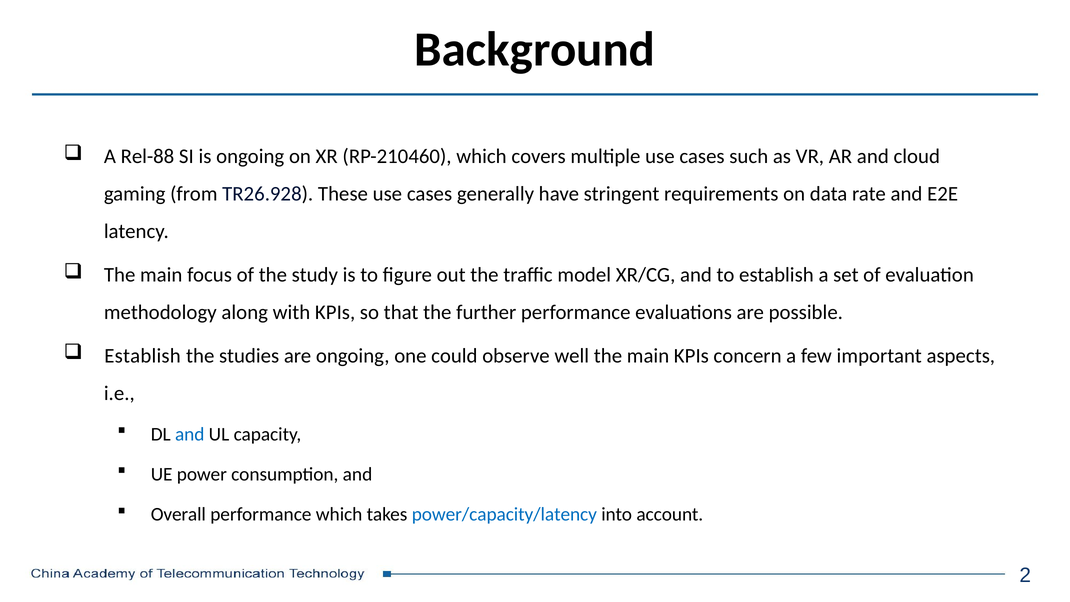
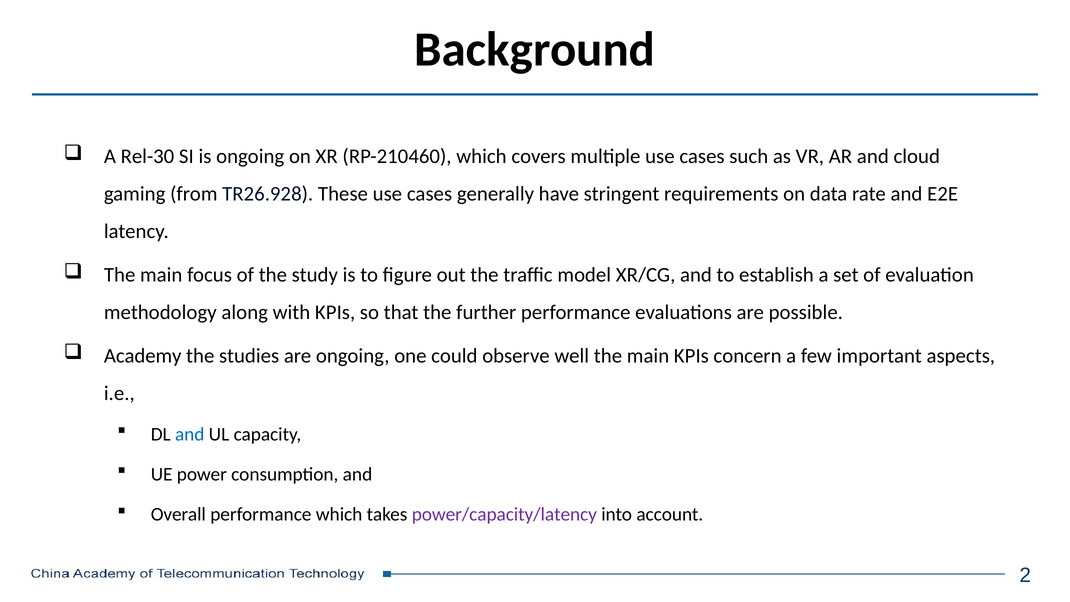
Rel-88: Rel-88 -> Rel-30 (147, 157)
Establish: Establish -> Academy (143, 356)
power/capacity/latency colour: blue -> purple (504, 514)
